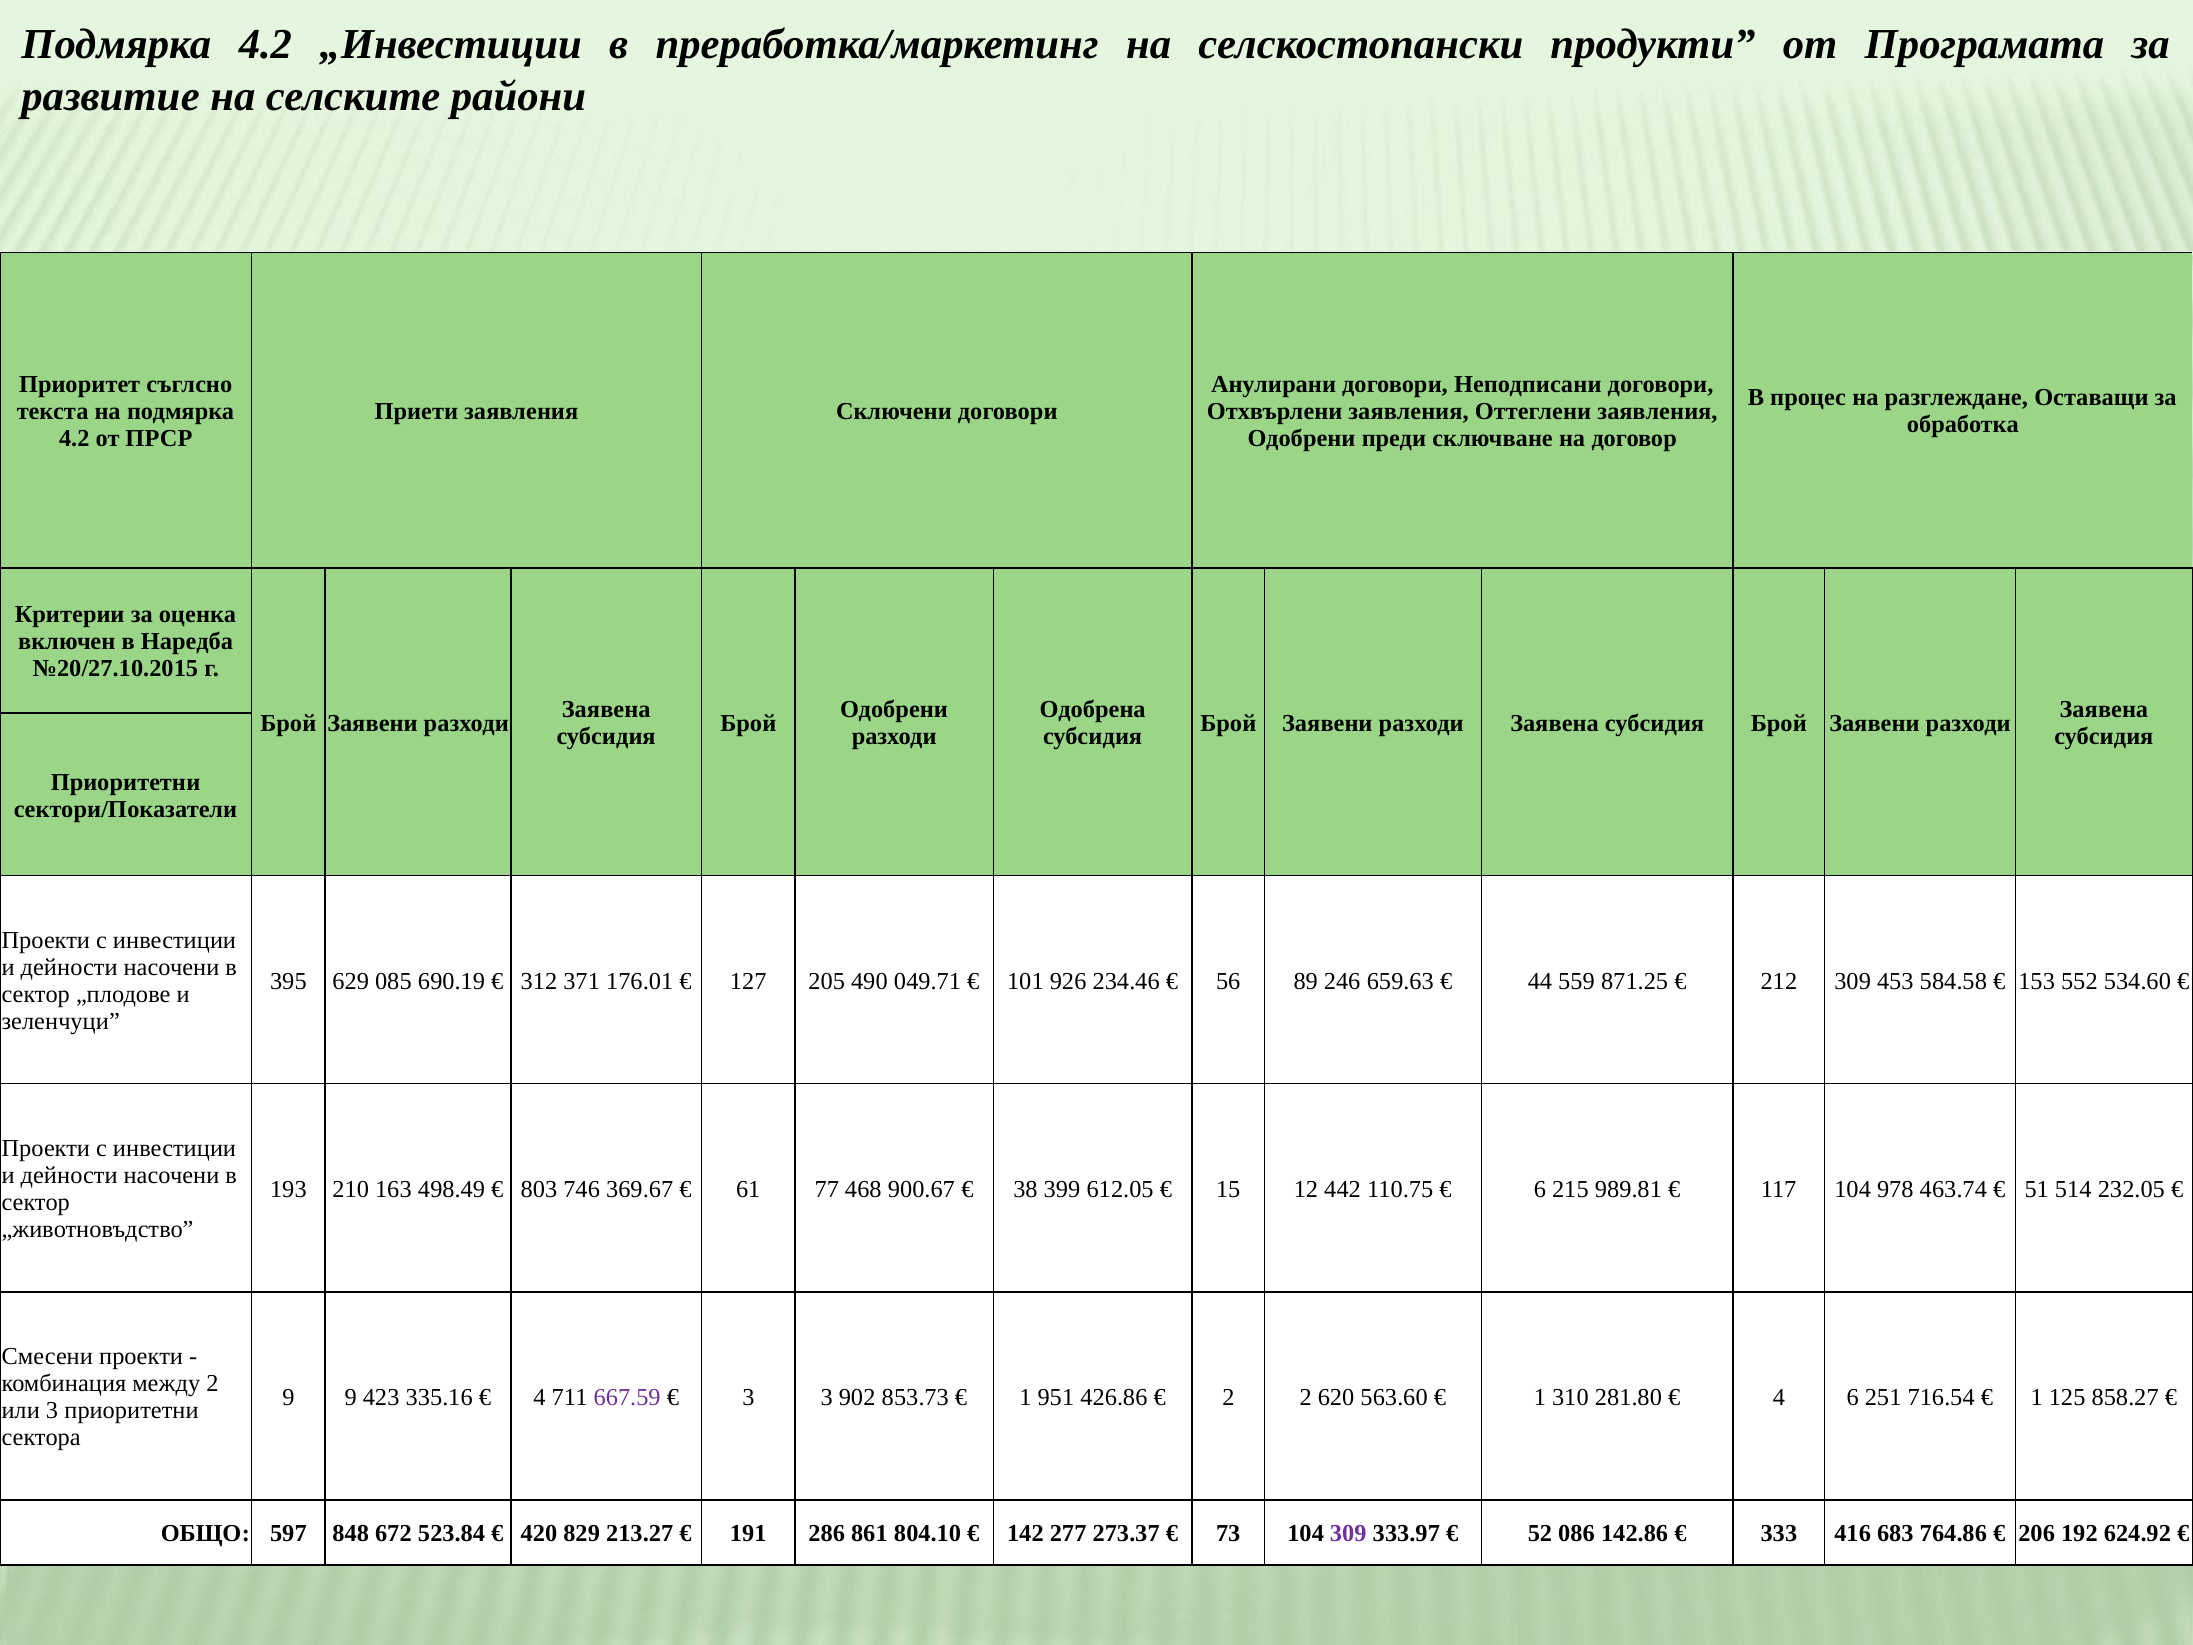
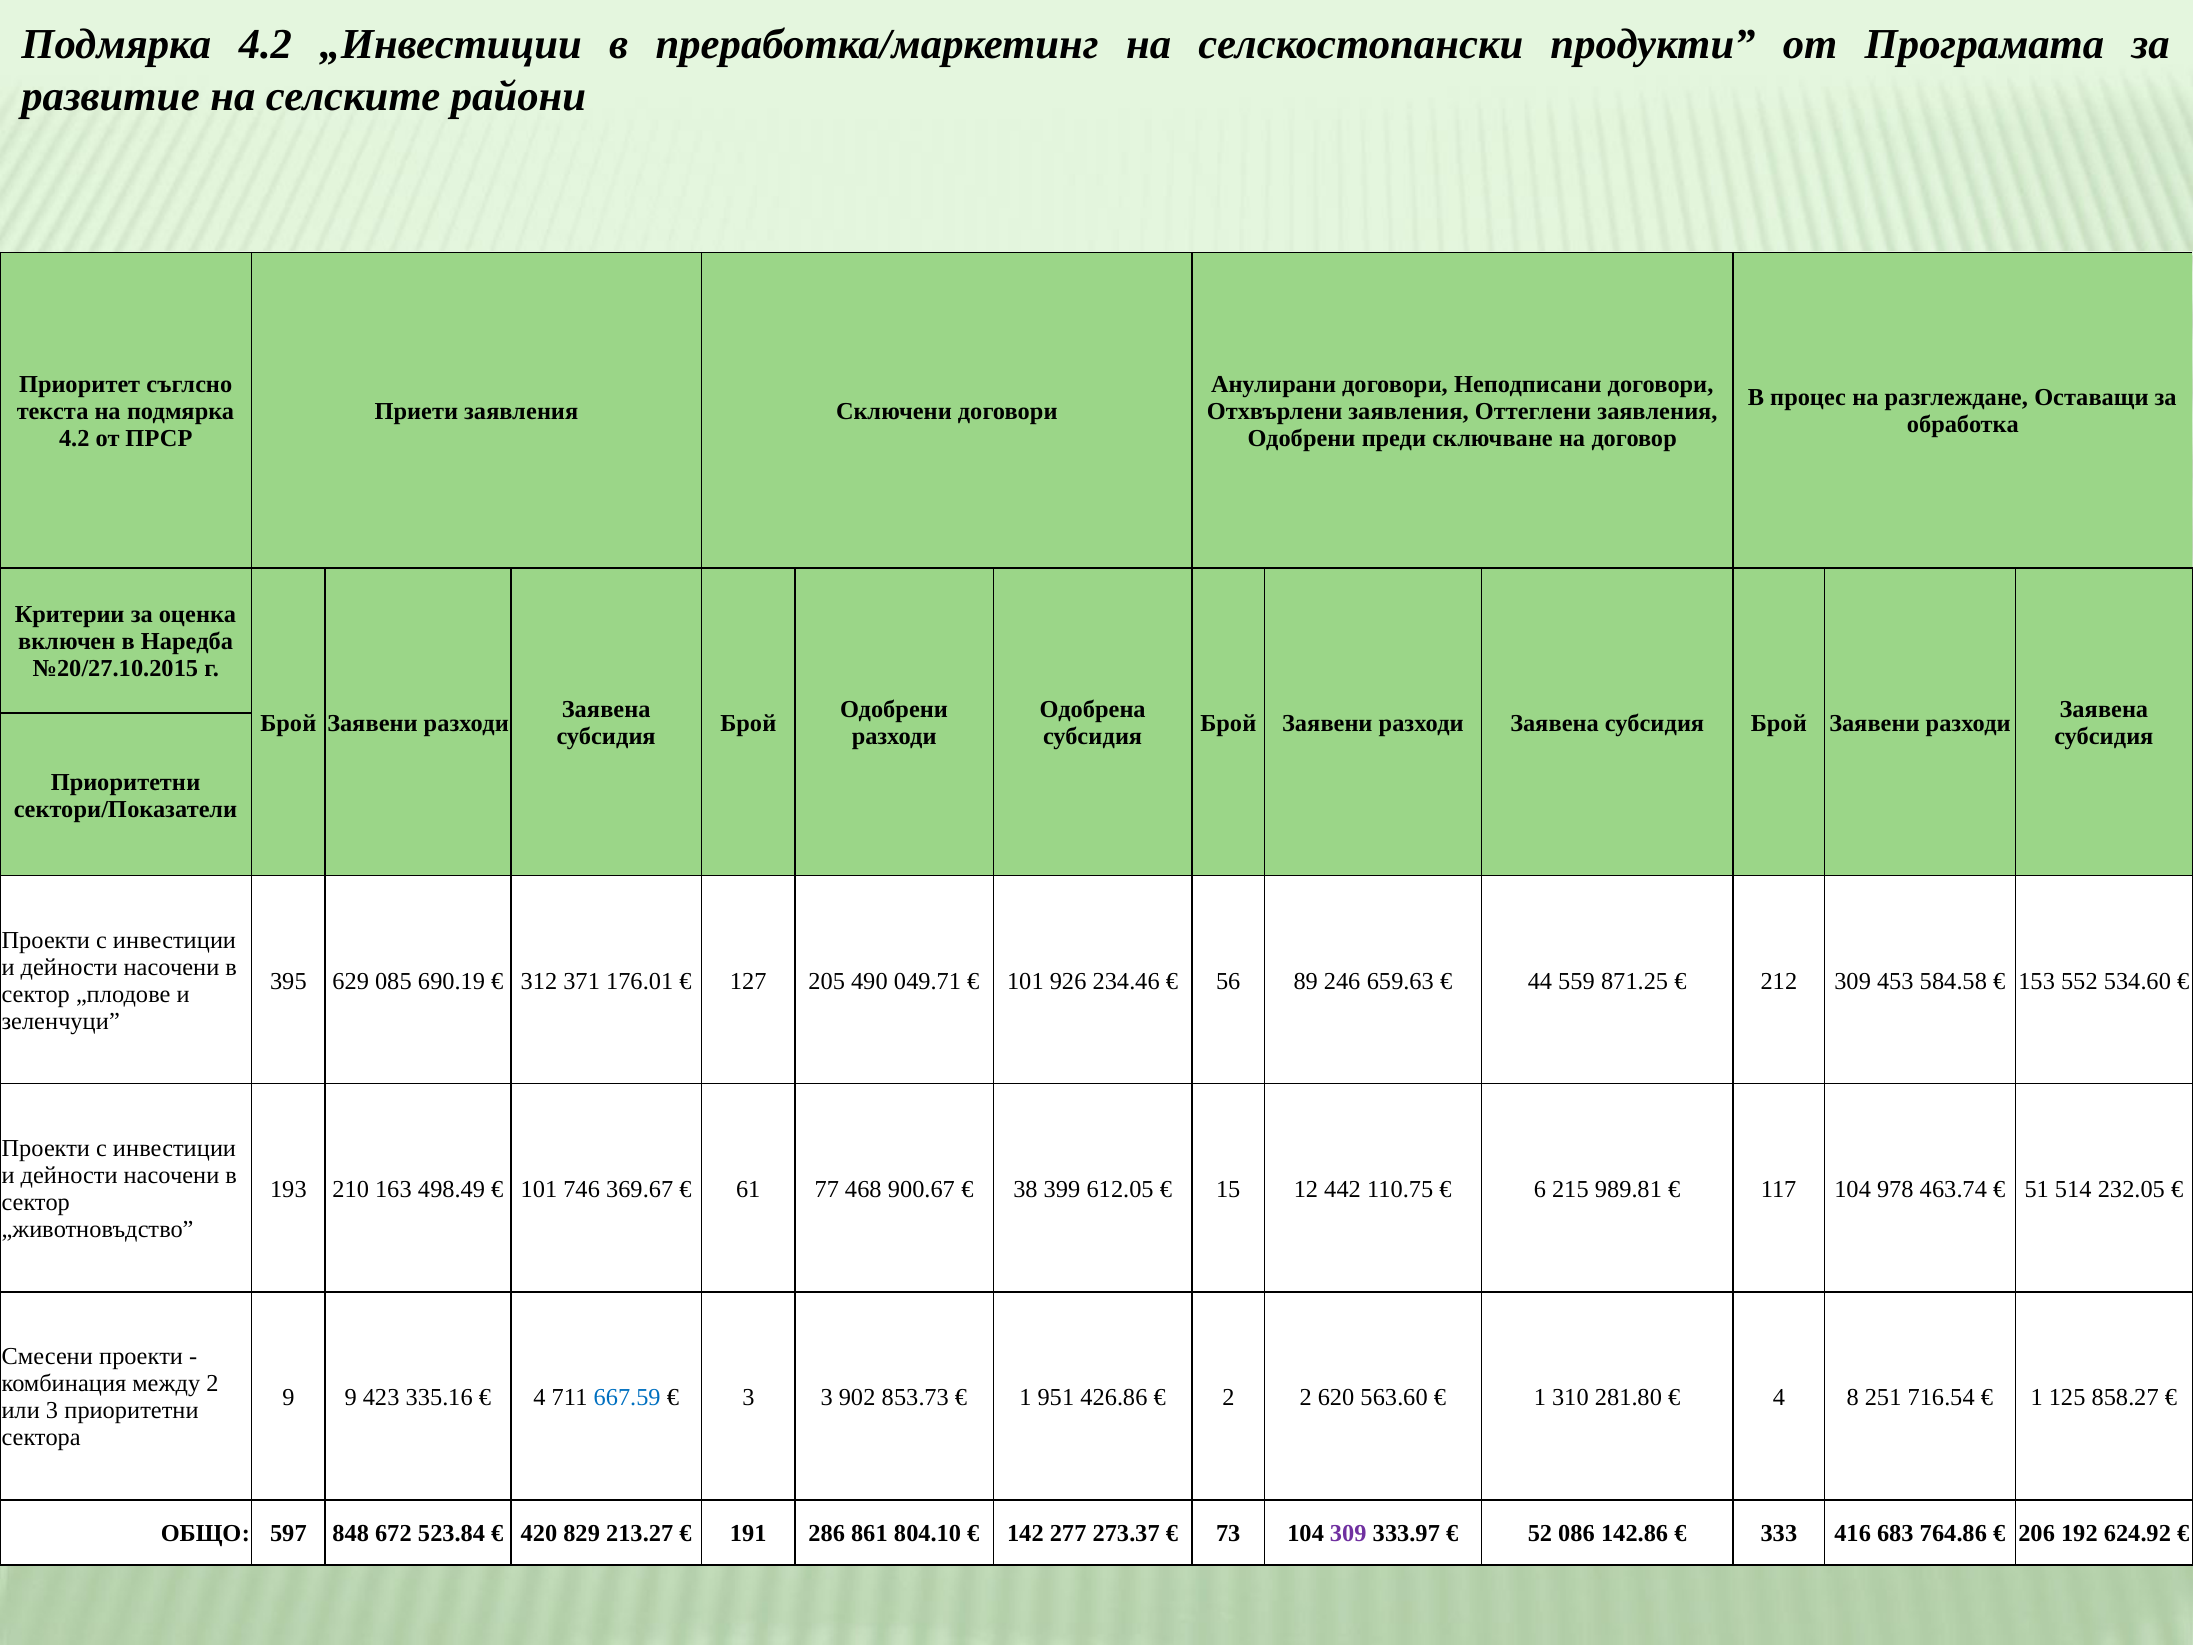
803: 803 -> 101 (539, 1189)
667.59 colour: purple -> blue (627, 1397)
4 6: 6 -> 8 (1853, 1397)
